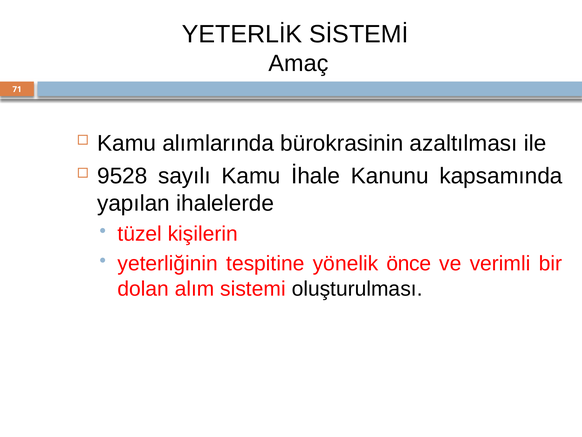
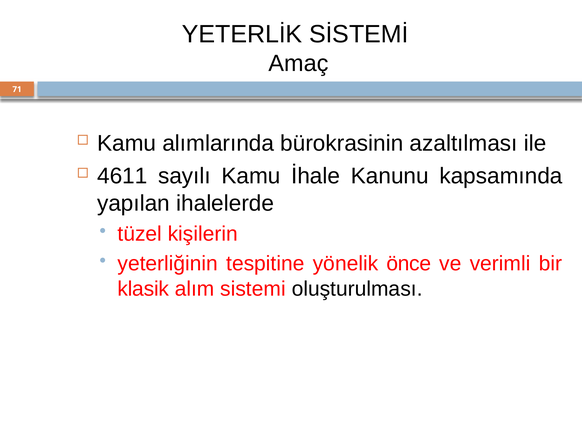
9528: 9528 -> 4611 (122, 176)
dolan: dolan -> klasik (143, 288)
